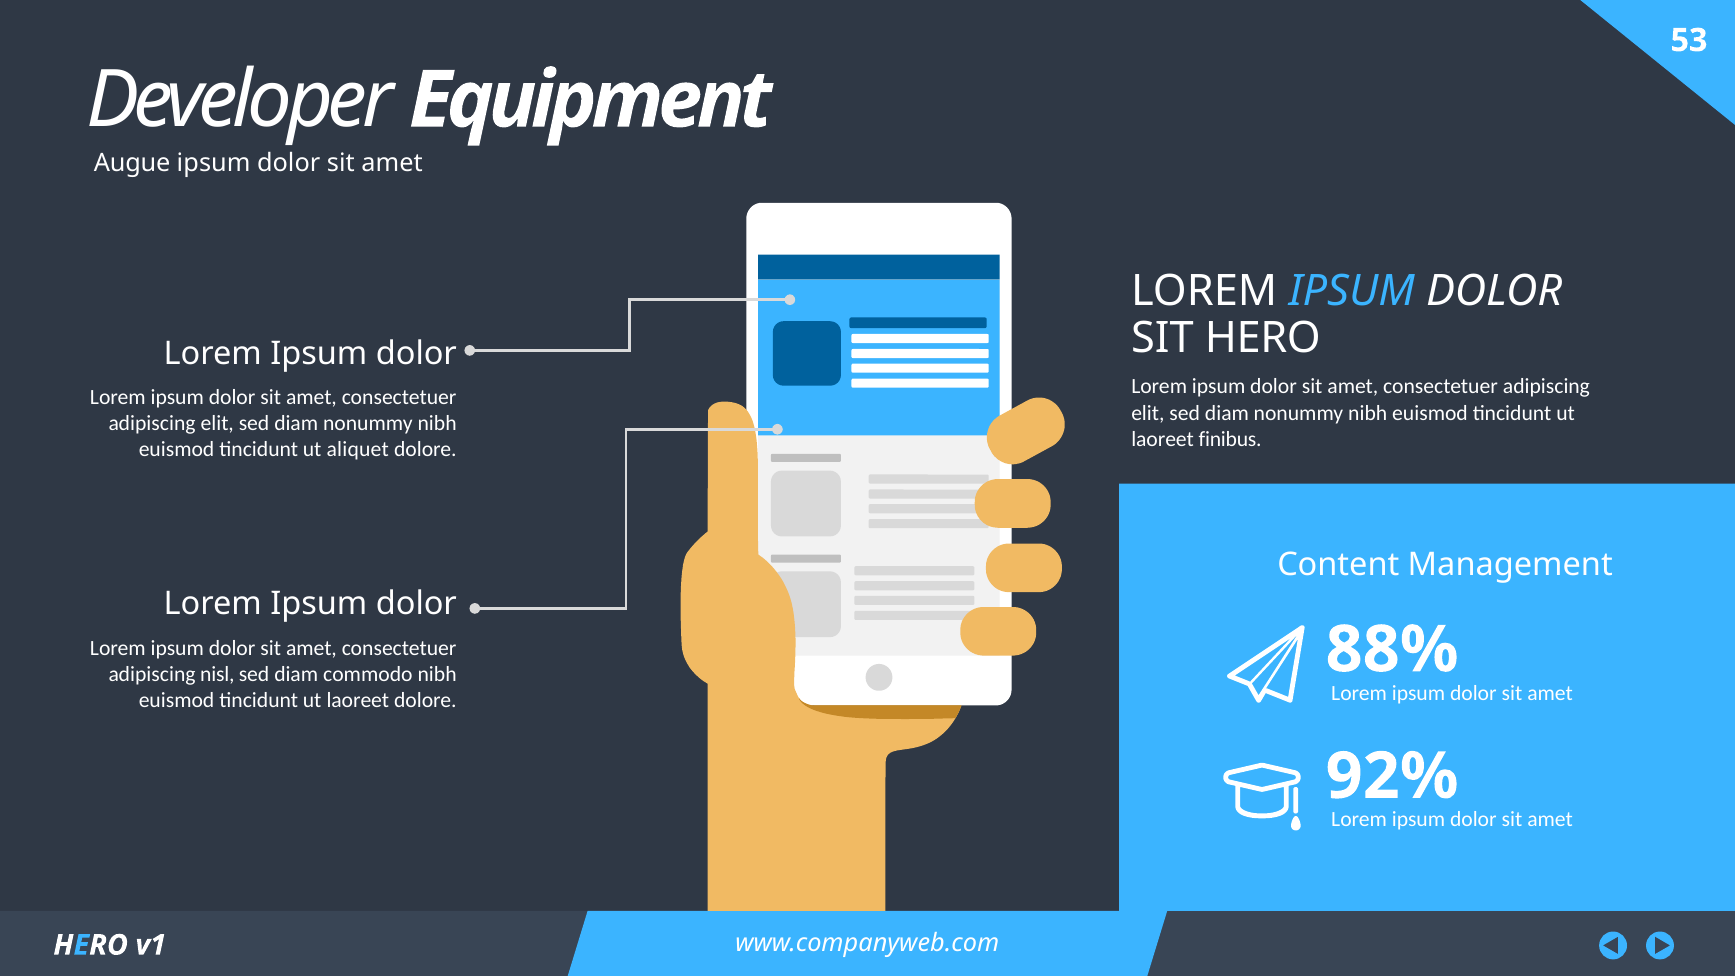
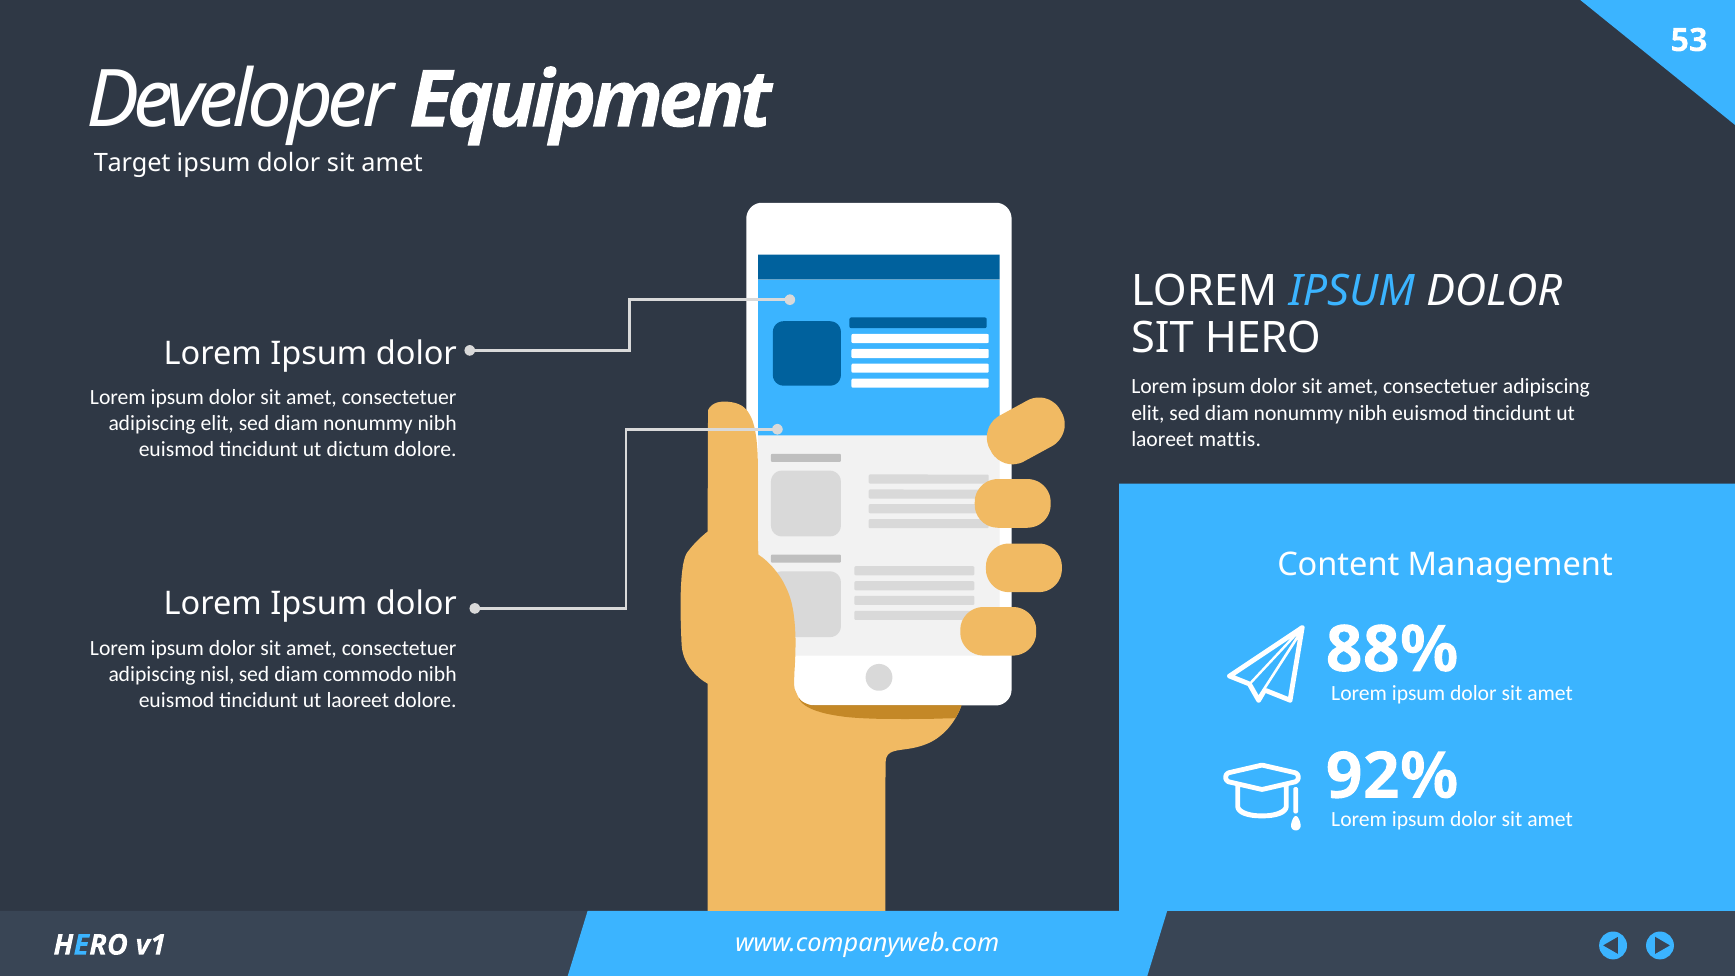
Augue: Augue -> Target (132, 163)
finibus: finibus -> mattis (1230, 439)
aliquet: aliquet -> dictum (358, 450)
